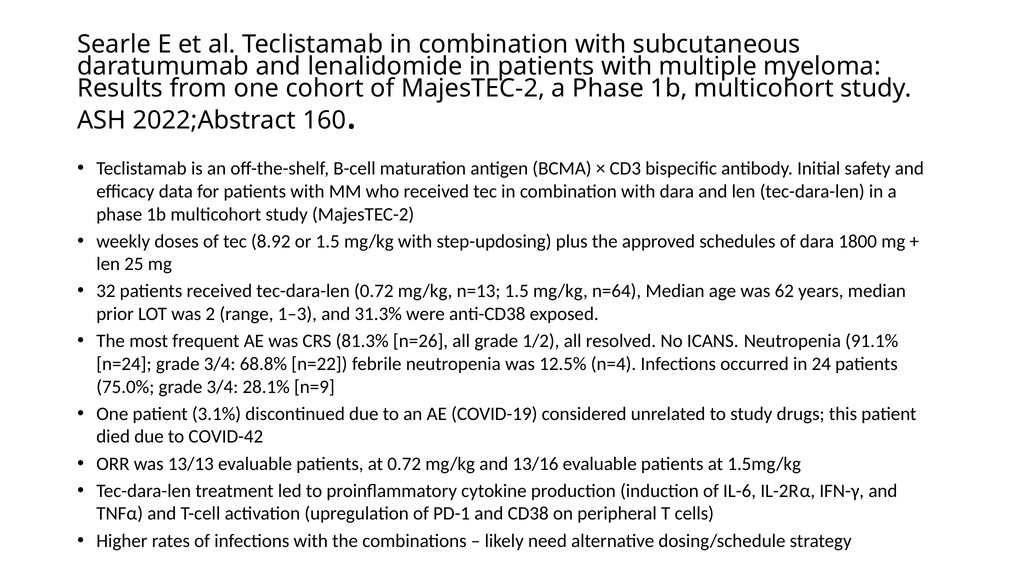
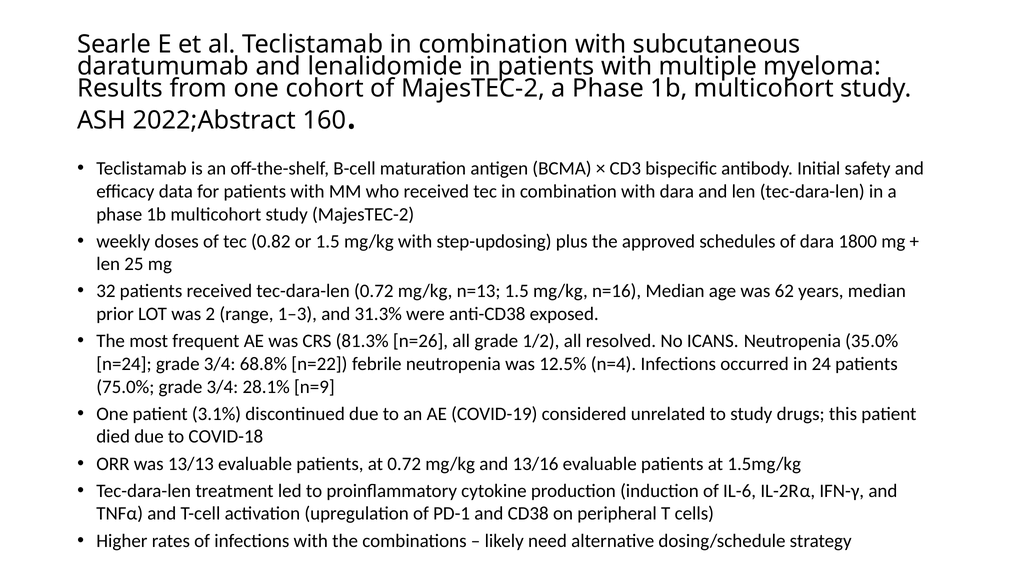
8.92: 8.92 -> 0.82 (271, 241)
n=64: n=64 -> n=16 (617, 291)
91.1%: 91.1% -> 35.0% (872, 341)
COVID-42: COVID-42 -> COVID-18 (226, 436)
